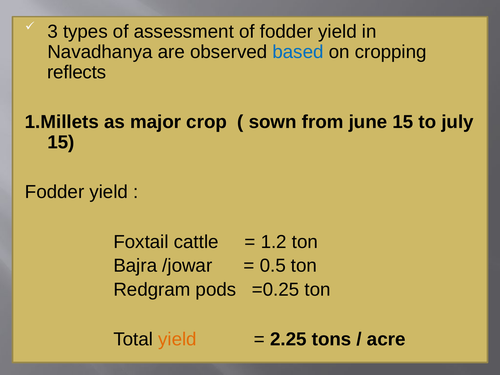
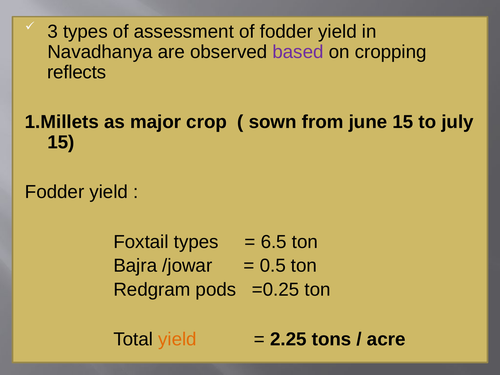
based colour: blue -> purple (298, 52)
Foxtail cattle: cattle -> types (196, 242)
1.2: 1.2 -> 6.5 (274, 242)
